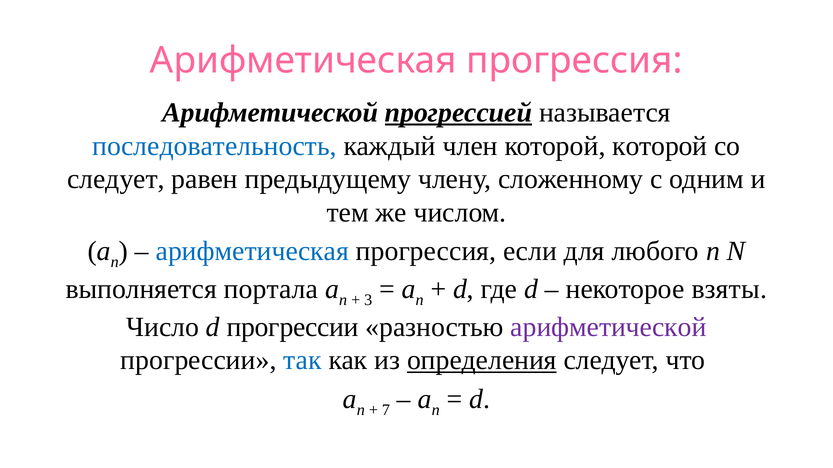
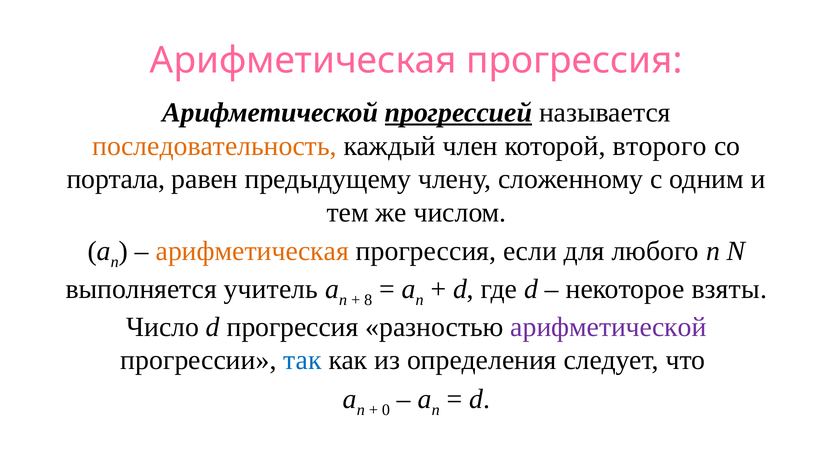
последовательность colour: blue -> orange (214, 146)
которой которой: которой -> второго (660, 146)
следует: следует -> портала (116, 179)
арифметическая colour: blue -> orange (252, 252)
портала: портала -> учитель (271, 289)
3: 3 -> 8 (368, 300)
d прогрессии: прогрессии -> прогрессия (293, 327)
определения underline: present -> none (482, 361)
7: 7 -> 0 (386, 410)
